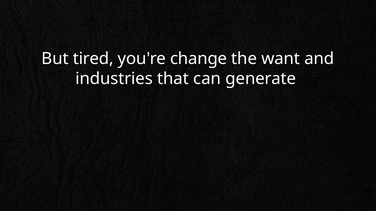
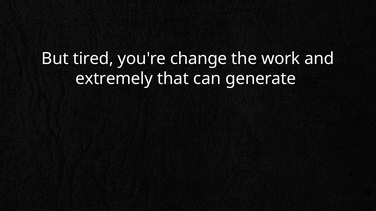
want: want -> work (281, 59)
industries: industries -> extremely (114, 79)
